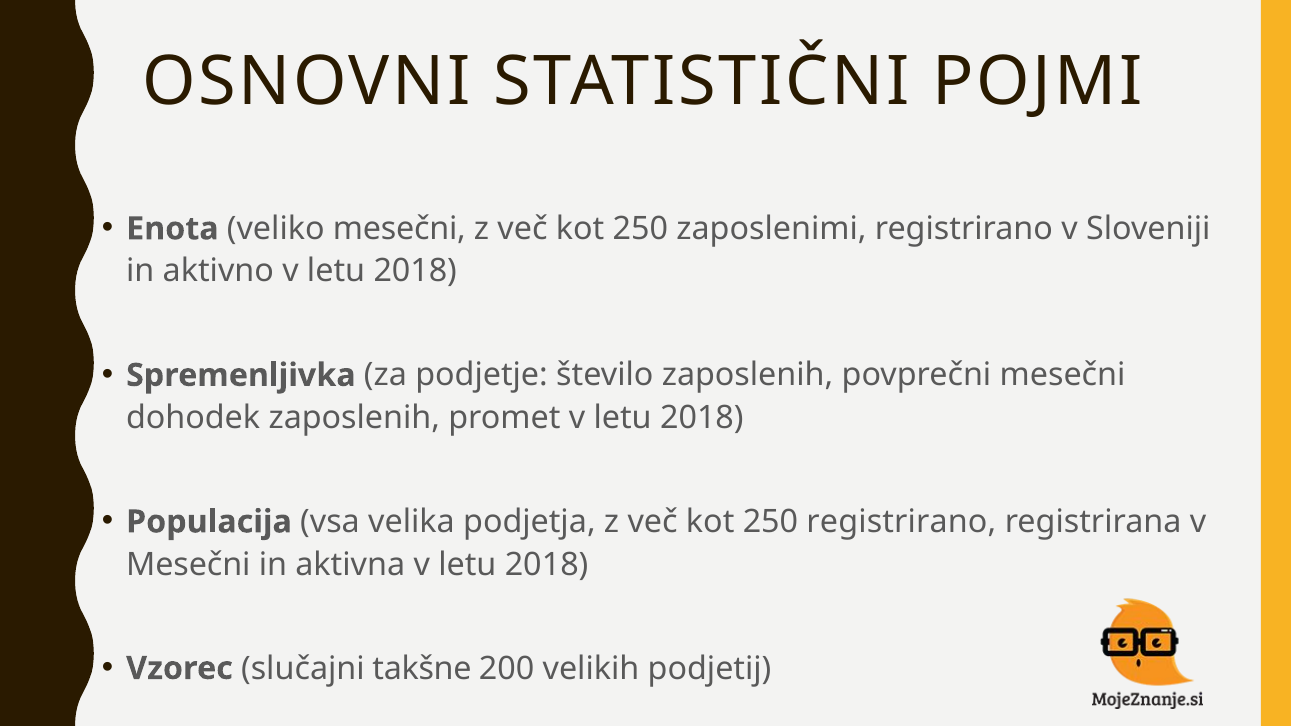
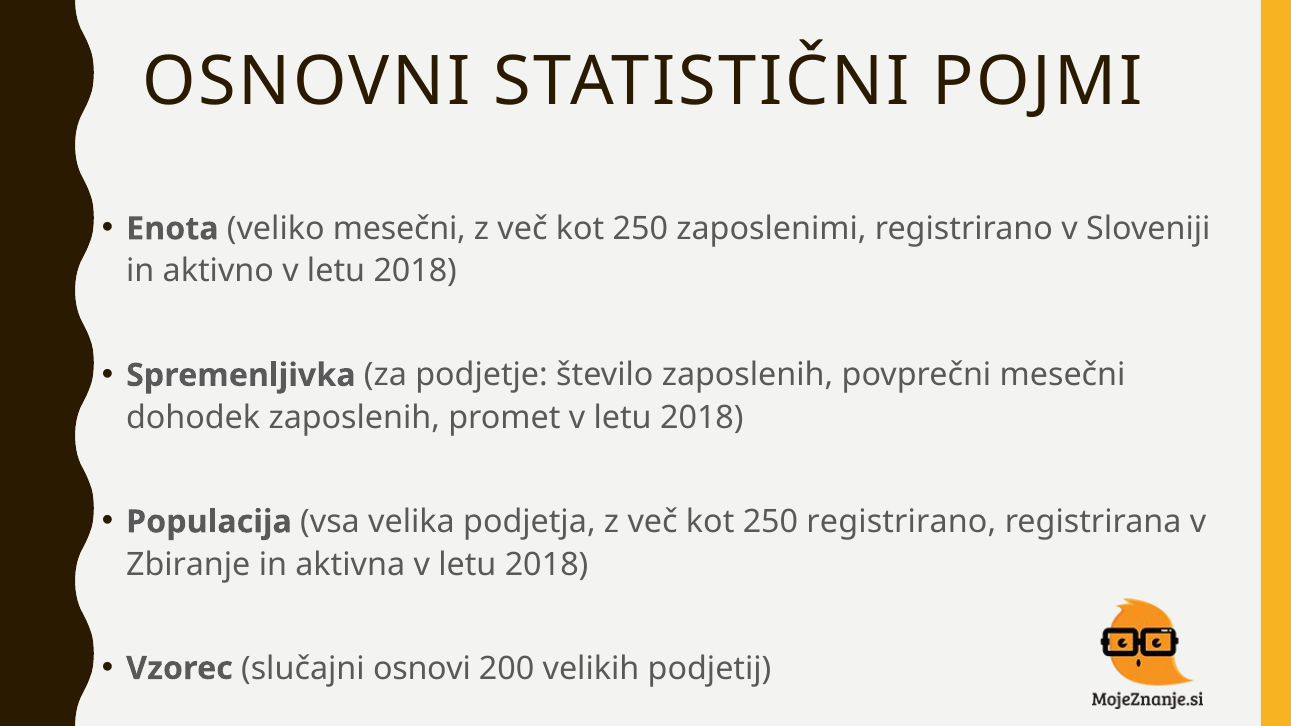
Mesečni: Mesečni -> Zbiranje (188, 565)
takšne: takšne -> osnovi (422, 669)
